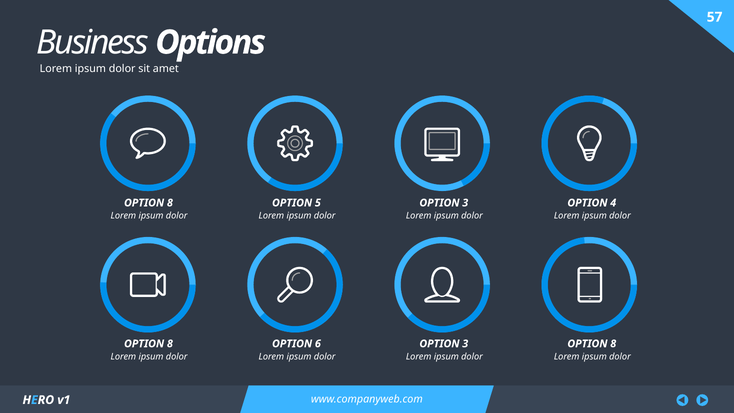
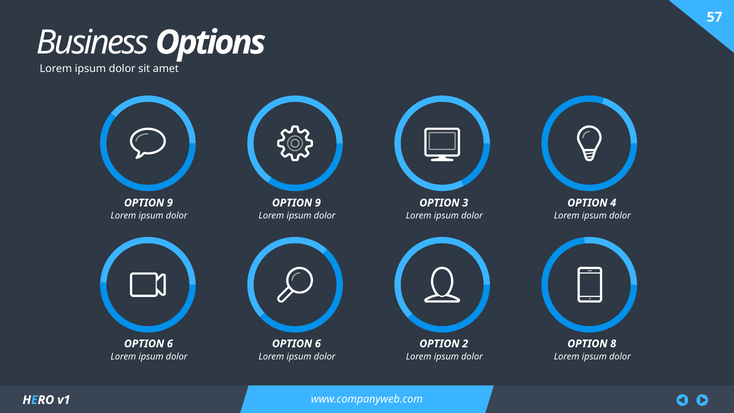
8: 8 -> 9 (170, 203)
5: 5 -> 9 (318, 203)
8: 8 -> 6 (170, 344)
3: 3 -> 2 (465, 344)
